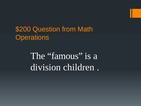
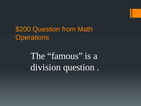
division children: children -> question (79, 67)
